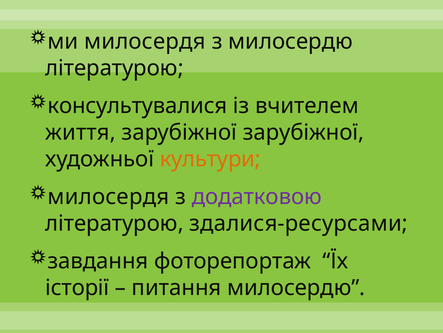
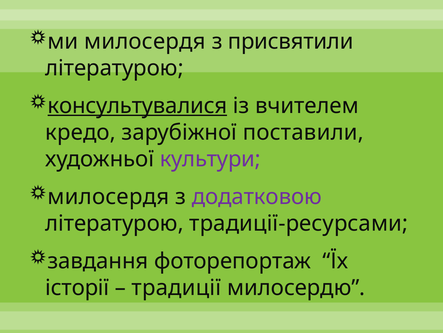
з милосердю: милосердю -> присвятили (291, 41)
консультувалися underline: none -> present (137, 106)
життя: життя -> кредо (81, 132)
зарубіжної зарубіжної: зарубіжної -> поставили (303, 132)
культури colour: orange -> purple (210, 159)
здалися-ресурсами: здалися-ресурсами -> традиції-ресурсами (299, 223)
питання: питання -> традиції (176, 287)
